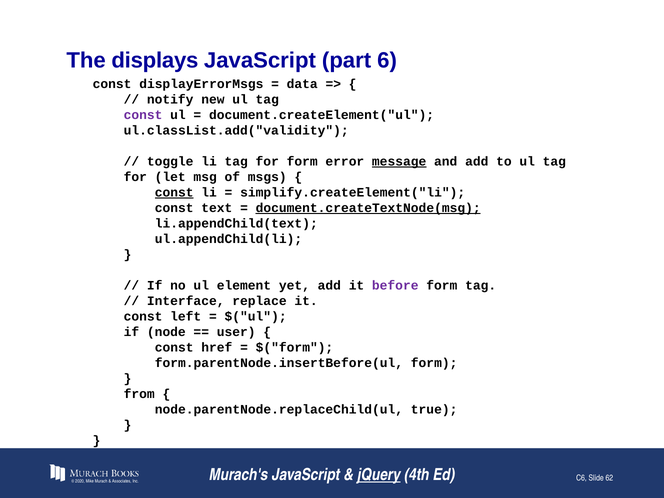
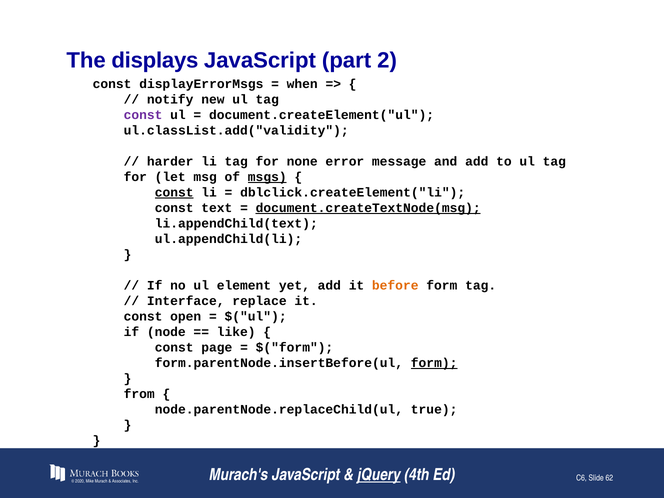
6: 6 -> 2 (387, 60)
data: data -> when (302, 84)
toggle: toggle -> harder (170, 161)
for form: form -> none (302, 161)
message underline: present -> none (399, 161)
msgs underline: none -> present (267, 177)
simplify.createElement("li: simplify.createElement("li -> dblclick.createElement("li (353, 192)
before colour: purple -> orange (395, 285)
left: left -> open (186, 316)
user: user -> like (236, 332)
href: href -> page (217, 347)
form underline: none -> present (434, 363)
